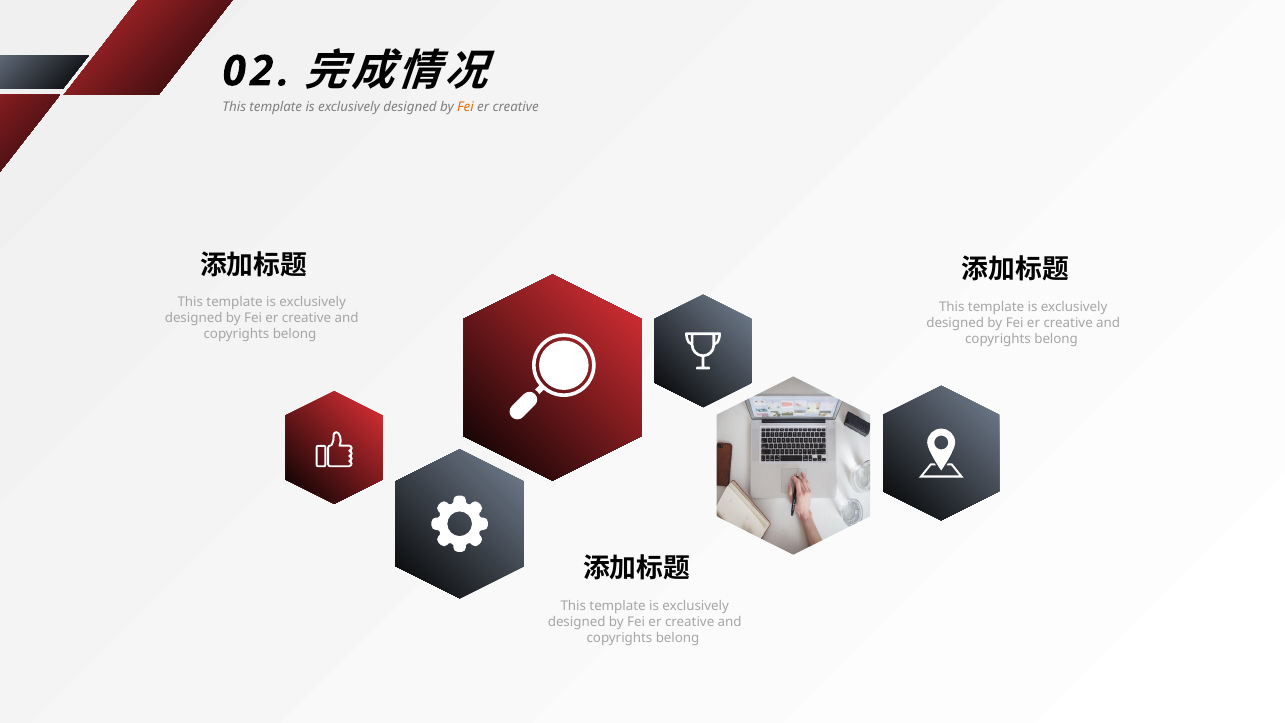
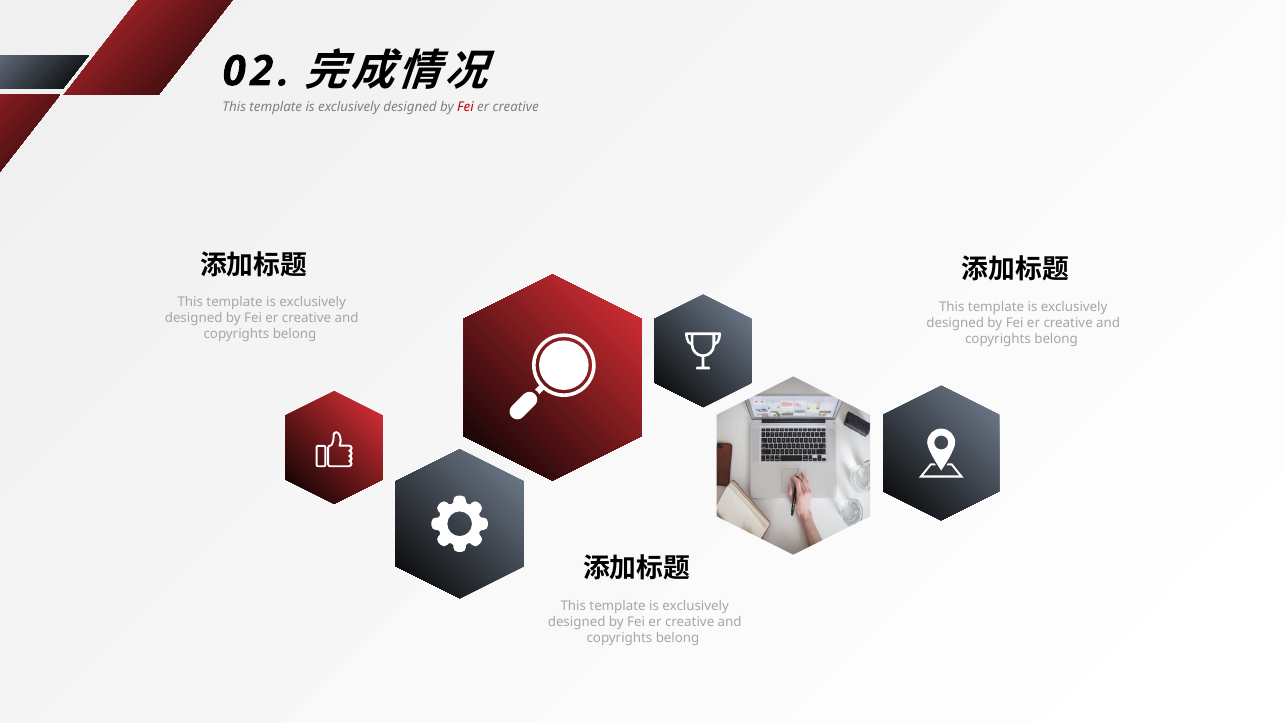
Fei colour: orange -> red (465, 107)
